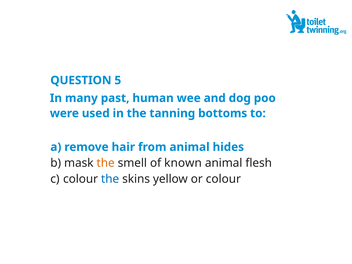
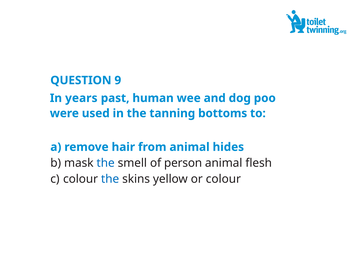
5: 5 -> 9 (118, 80)
many: many -> years (81, 98)
the colour: orange -> blue (106, 163)
known: known -> person (183, 163)
